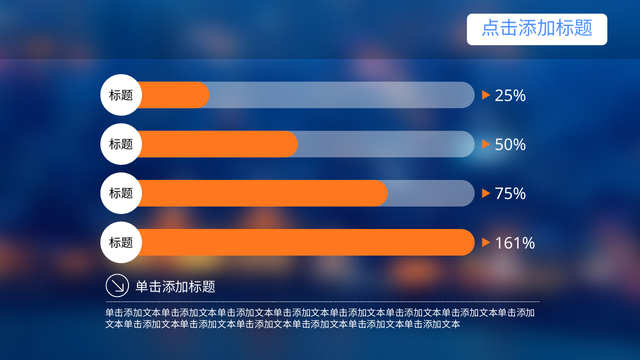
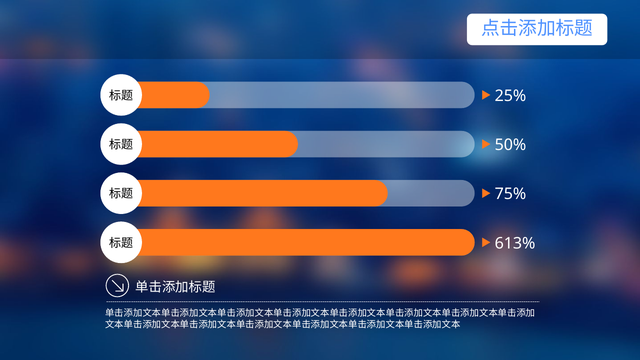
161%: 161% -> 613% (515, 243)
